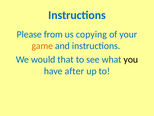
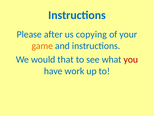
from: from -> after (53, 34)
you colour: black -> red (131, 59)
after: after -> work (74, 71)
